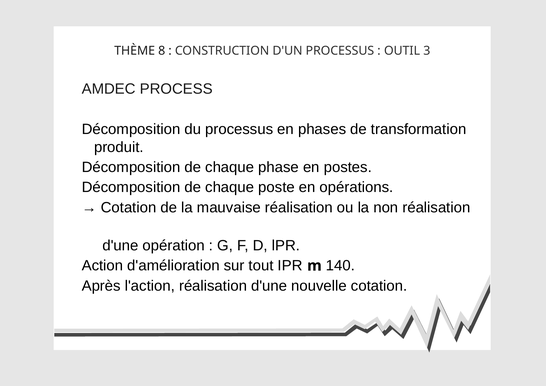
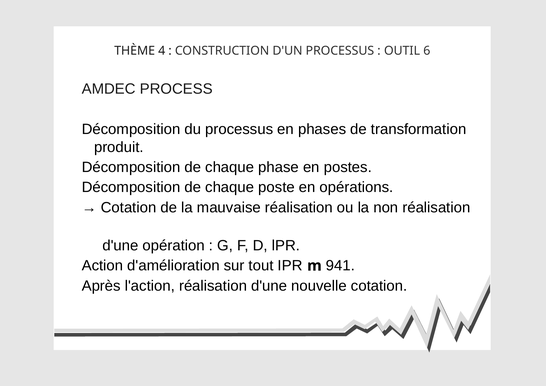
8: 8 -> 4 (162, 51)
3: 3 -> 6 (427, 51)
140: 140 -> 941 (340, 266)
